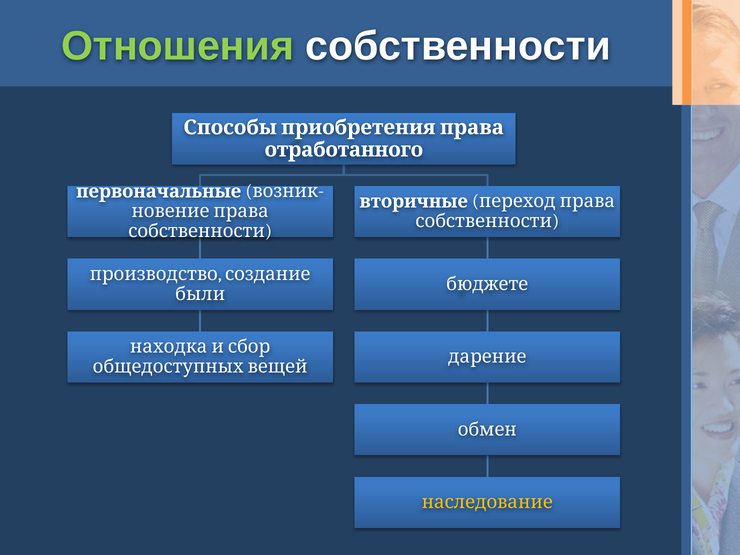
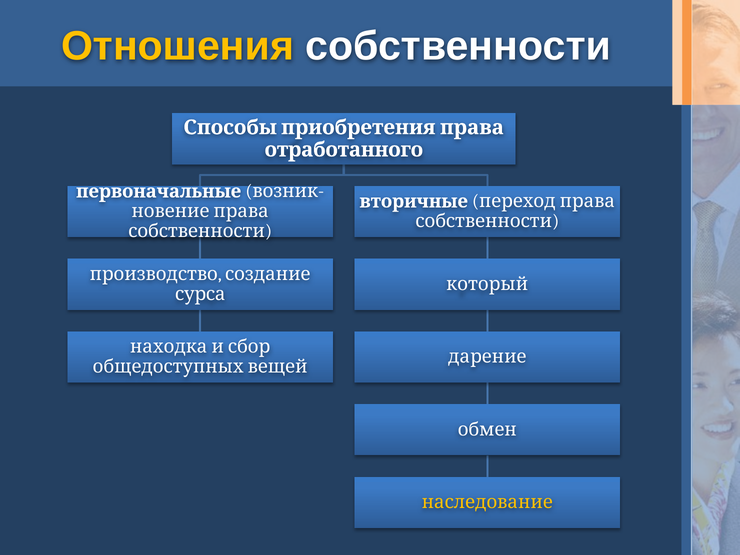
Отношения colour: light green -> yellow (178, 46)
бюджете: бюджете -> который (487, 284)
были: были -> сурса (200, 294)
